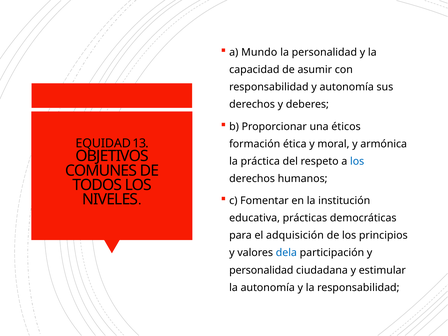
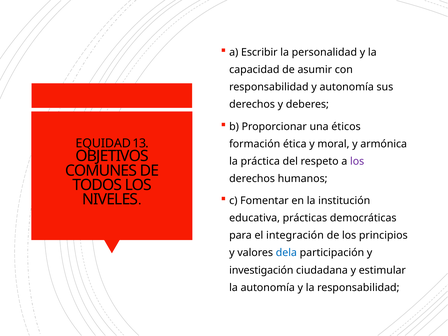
Mundo: Mundo -> Escribir (259, 52)
los colour: blue -> purple (357, 161)
adquisición: adquisición -> integración (295, 235)
personalidad: personalidad -> investigación (261, 270)
